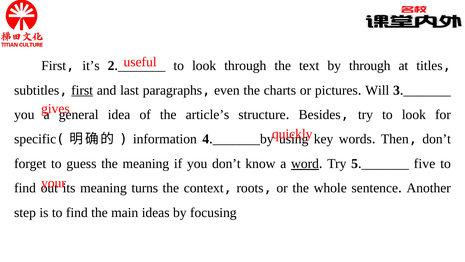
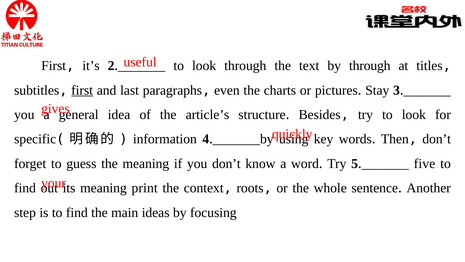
Will: Will -> Stay (377, 90)
word underline: present -> none (305, 163)
turns: turns -> print (145, 188)
